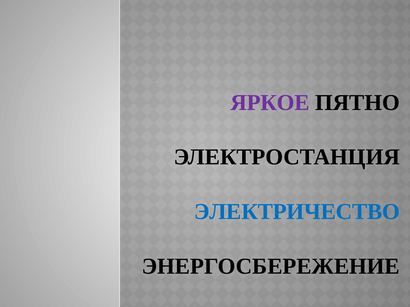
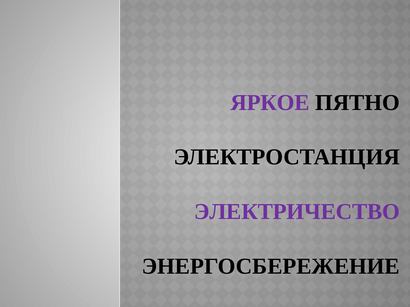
ЭЛЕКТРИЧЕСТВО colour: blue -> purple (297, 212)
